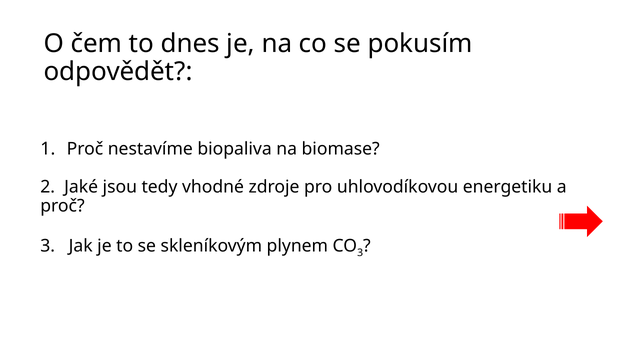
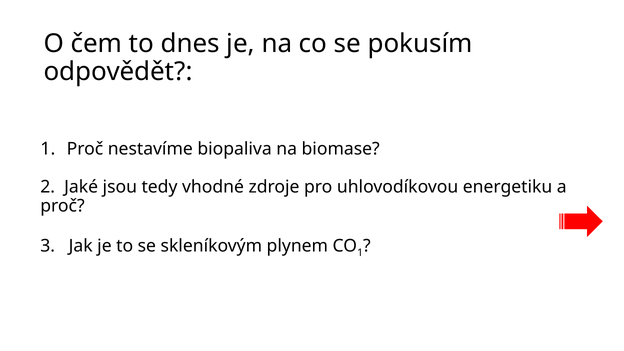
CO 3: 3 -> 1 (360, 253)
